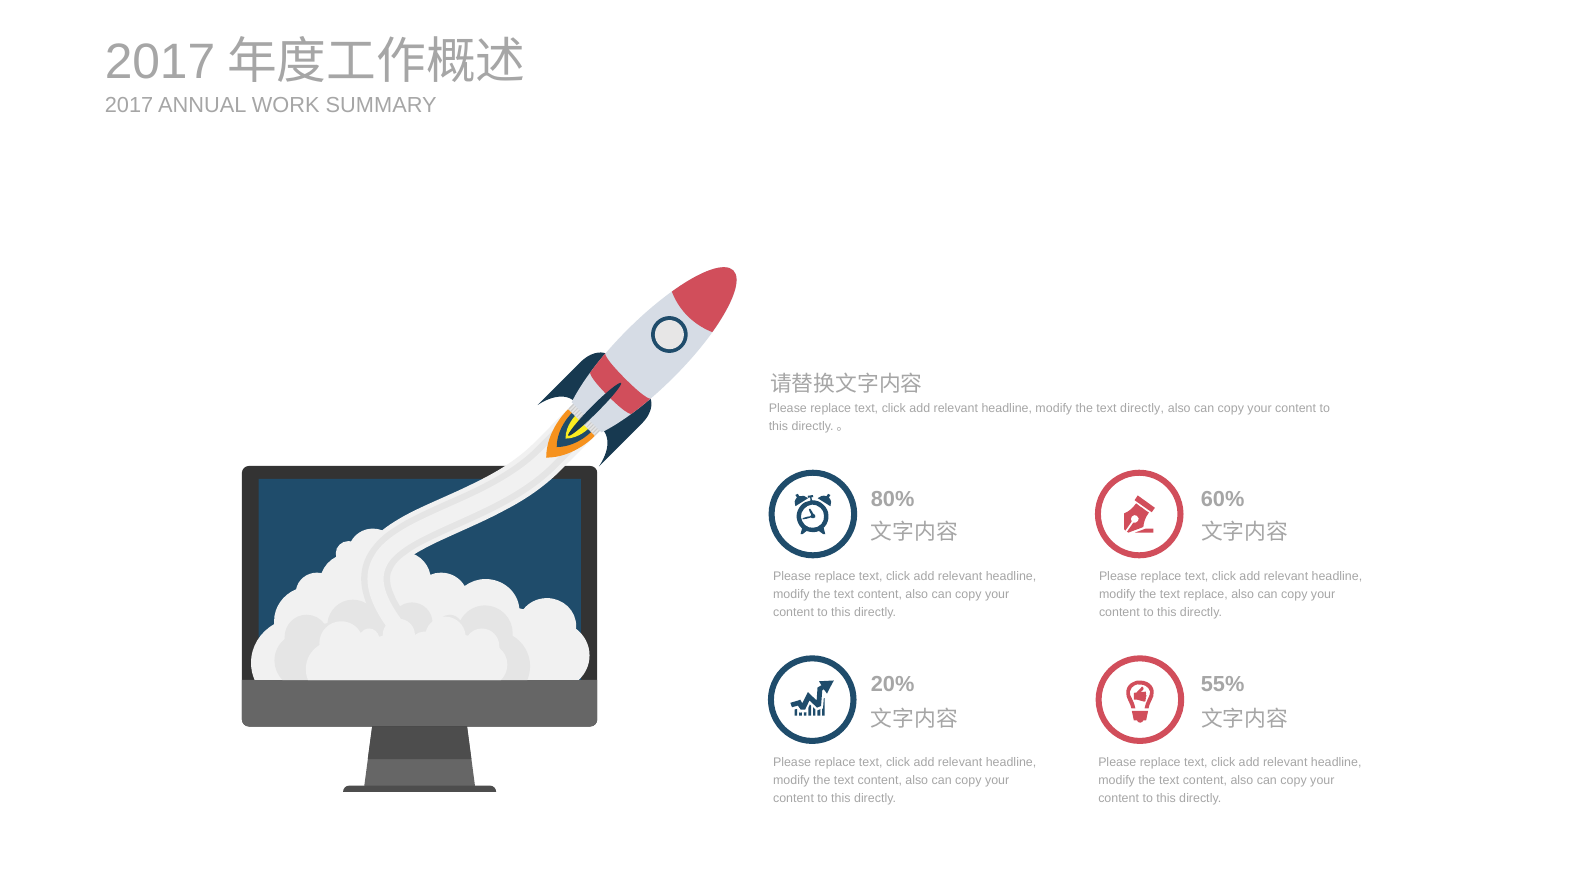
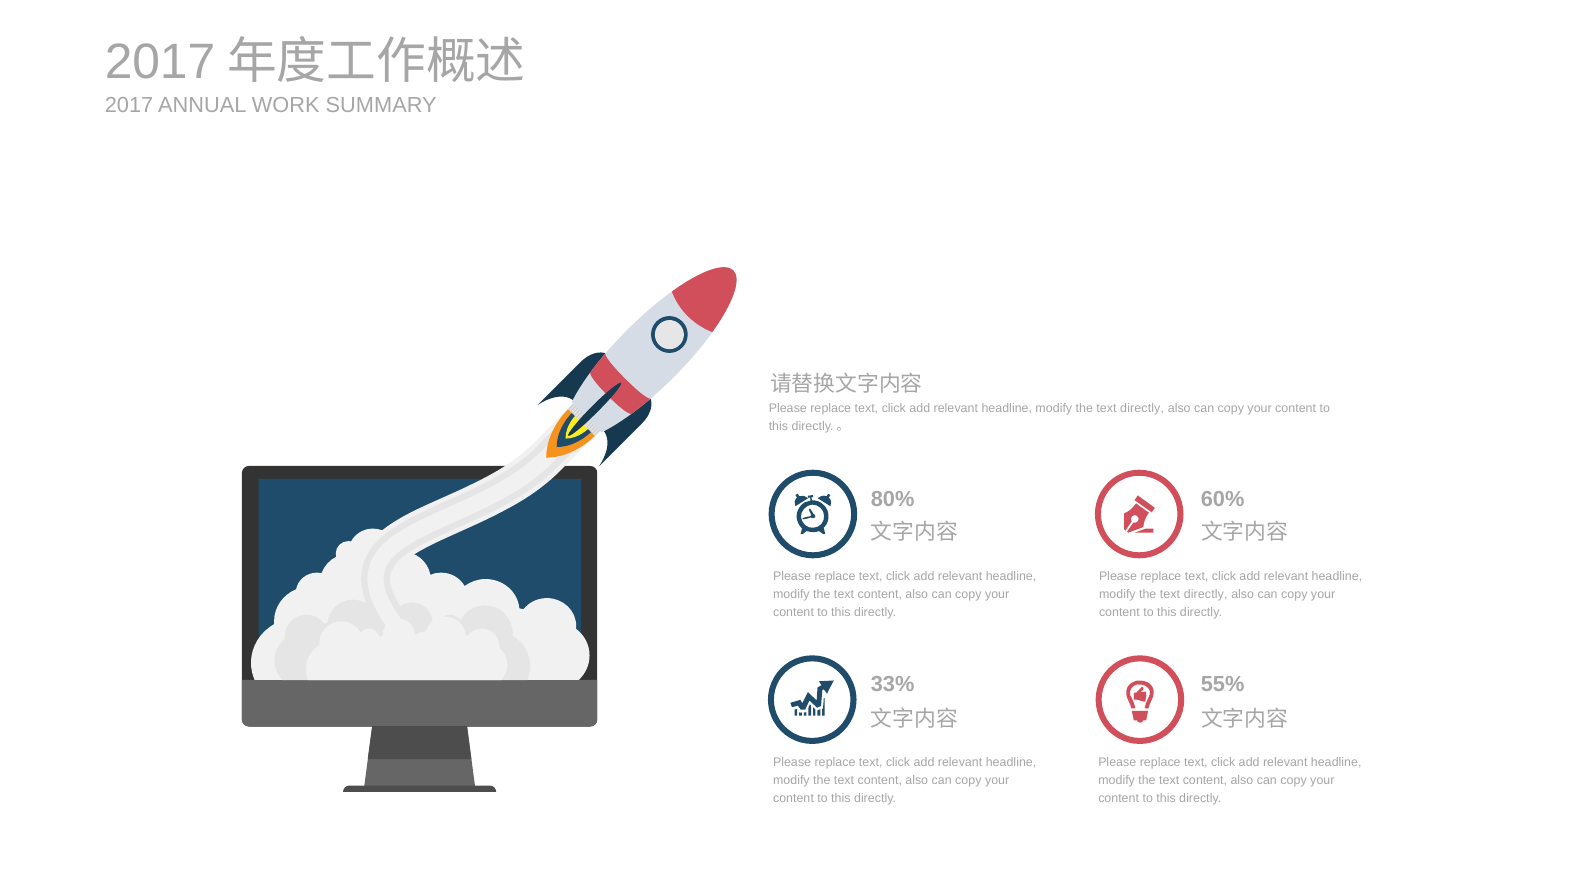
replace: replace -> directly (1206, 594)
20%: 20% -> 33% (893, 684)
